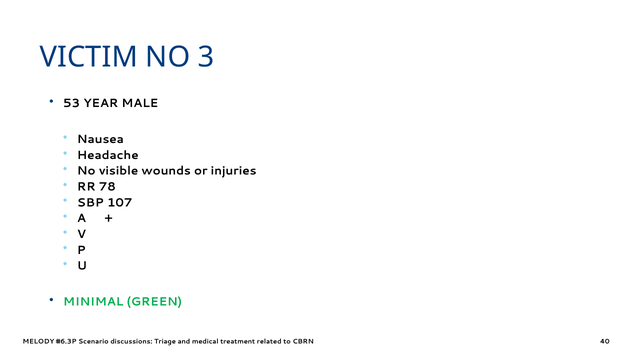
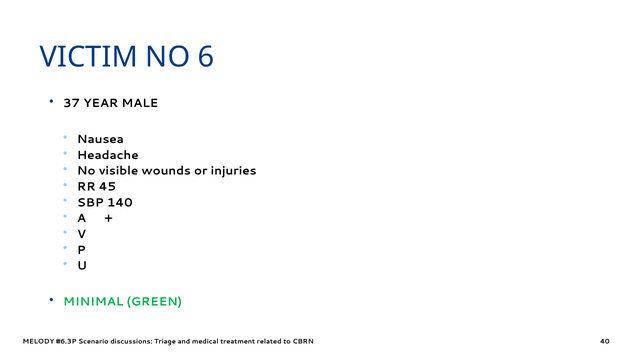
3: 3 -> 6 (206, 57)
53: 53 -> 37 (72, 103)
78: 78 -> 45 (107, 187)
107: 107 -> 140 (120, 202)
